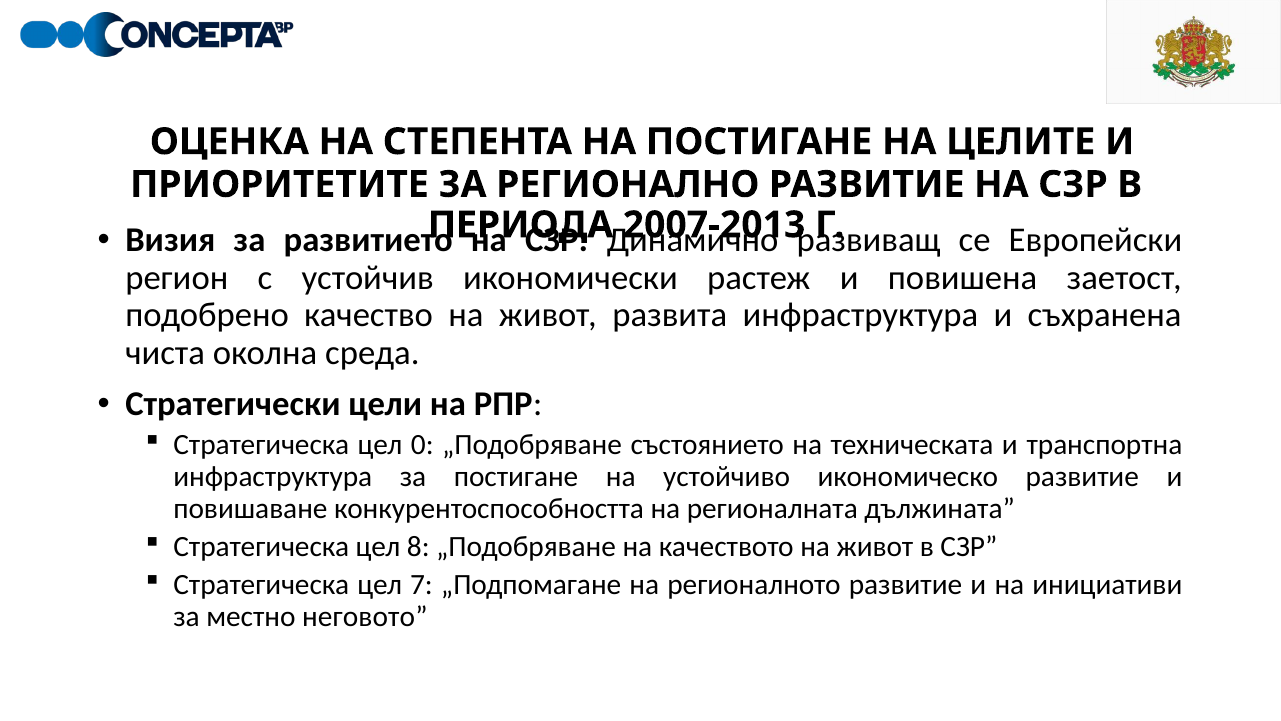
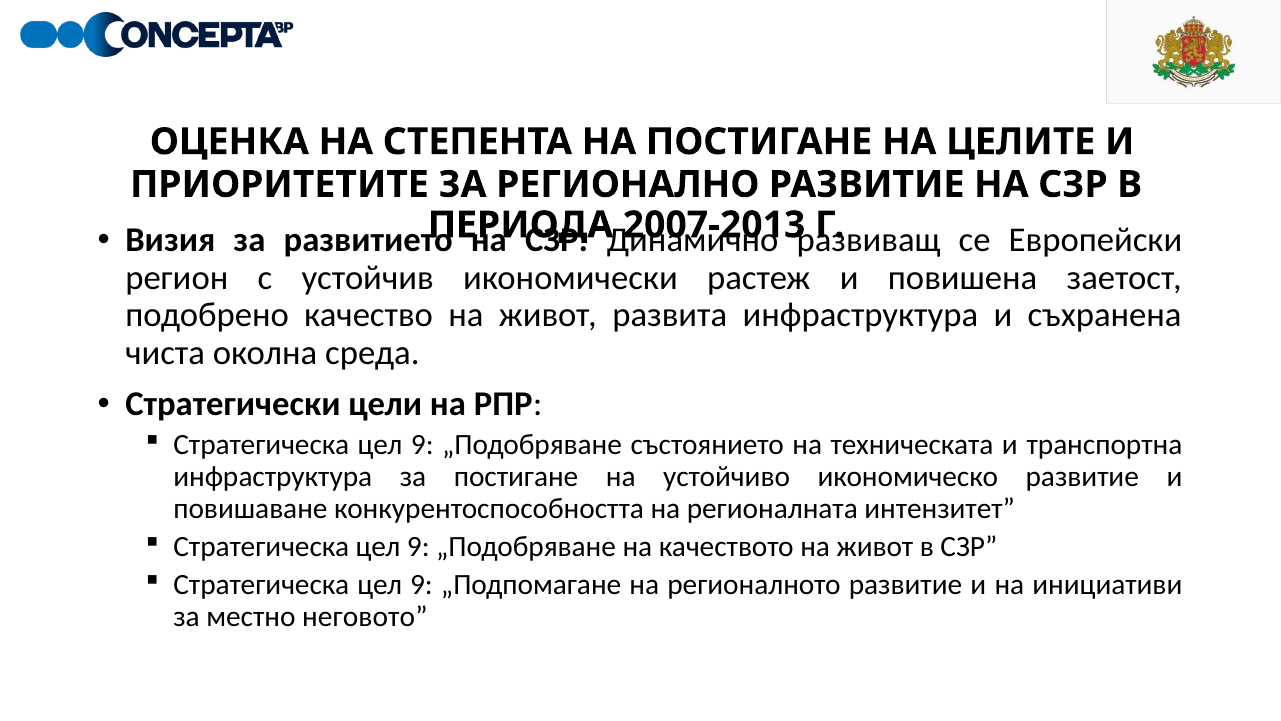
0: 0 -> 9 (422, 445)
дължината: дължината -> интензитет (940, 508)
8: 8 -> 9 (418, 547)
7: 7 -> 9 (421, 585)
